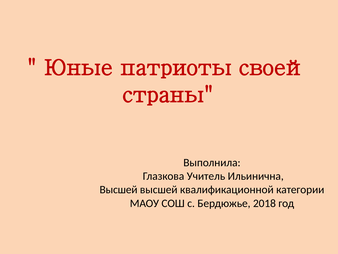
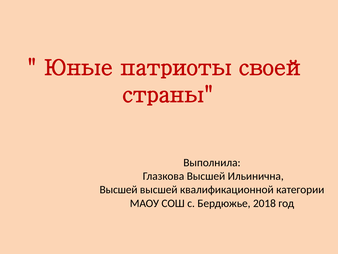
Глазкова Учитель: Учитель -> Высшей (206, 176)
